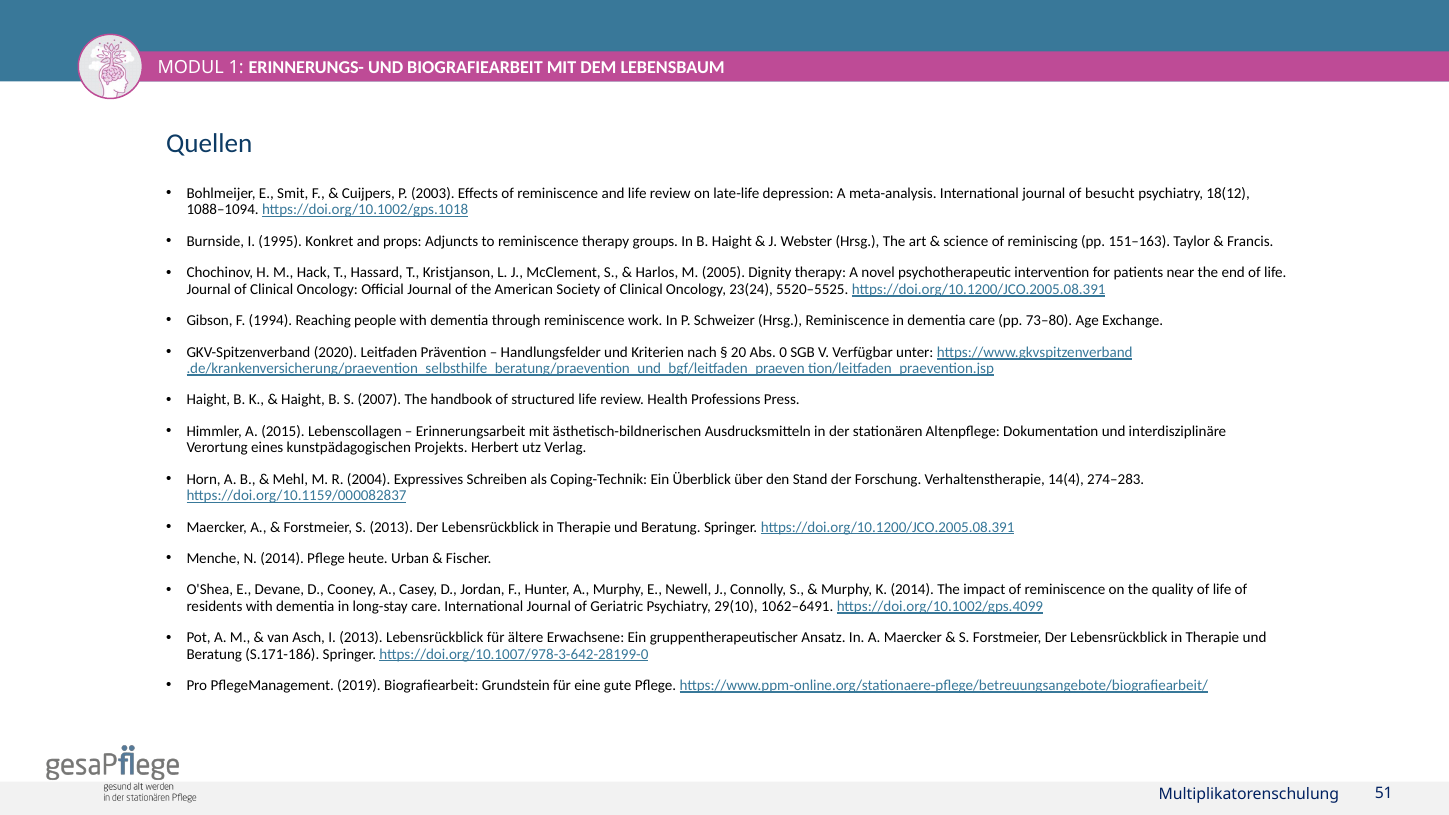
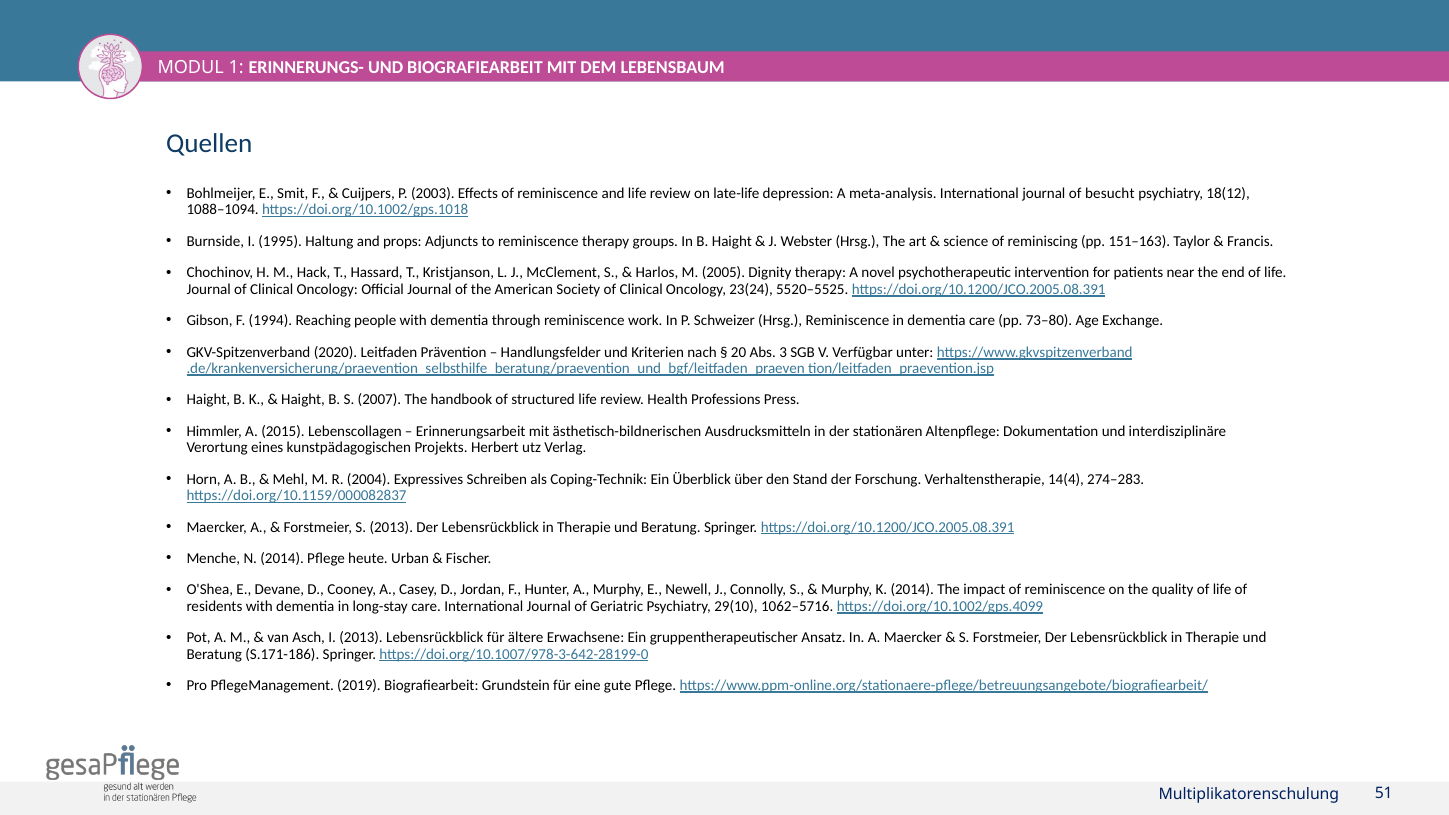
Konkret: Konkret -> Haltung (329, 241)
0: 0 -> 3 (783, 352)
1062–6491: 1062–6491 -> 1062–5716 (797, 606)
